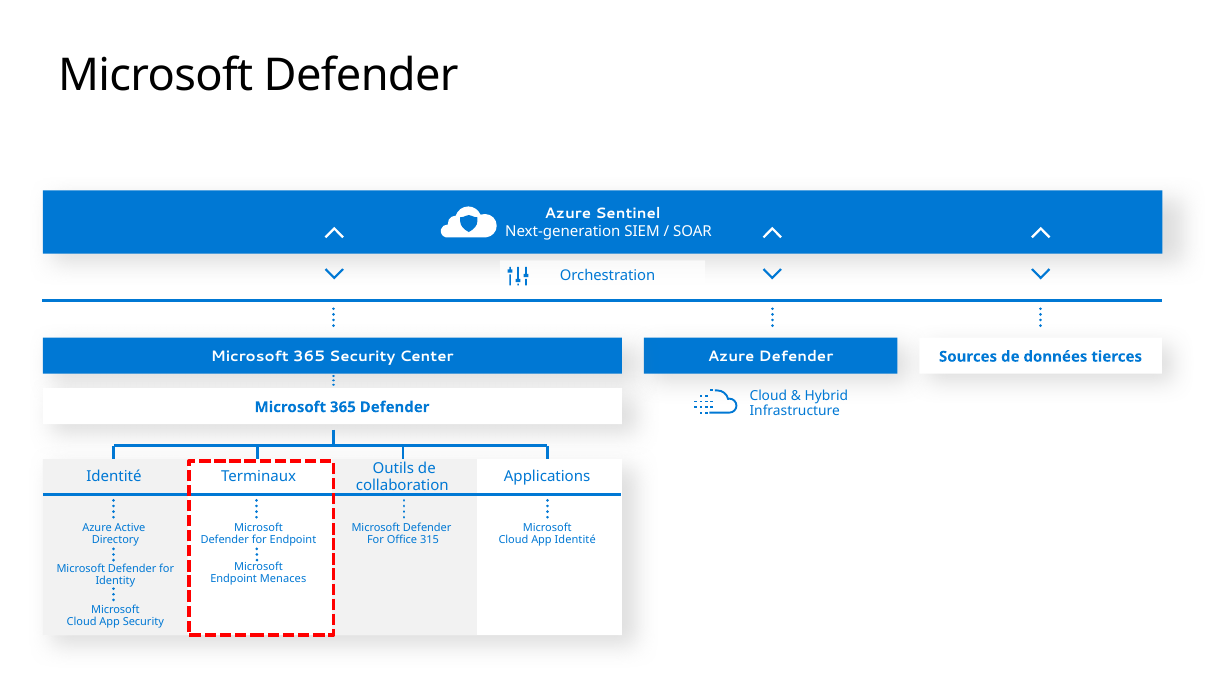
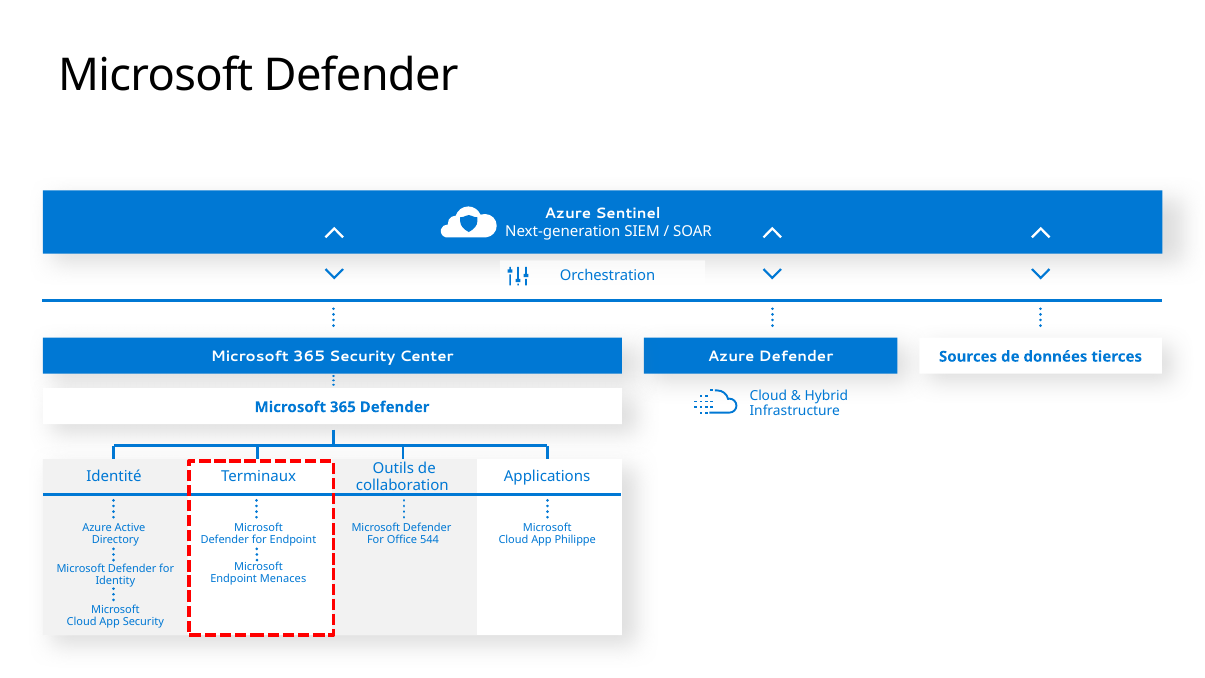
315: 315 -> 544 (429, 540)
App Identité: Identité -> Philippe (575, 540)
